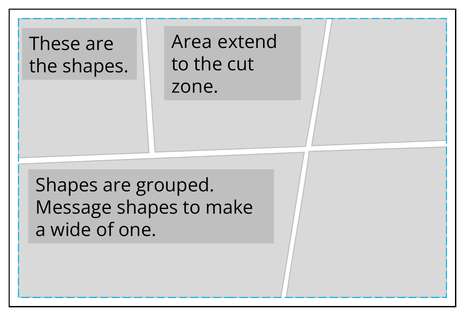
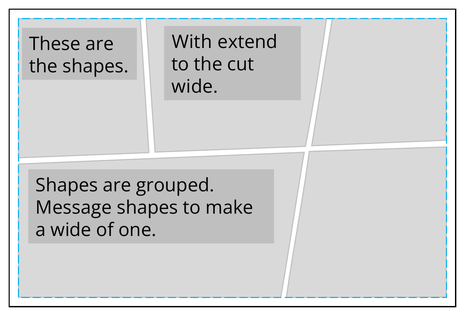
Area: Area -> With (192, 42)
zone: zone -> wide (195, 87)
